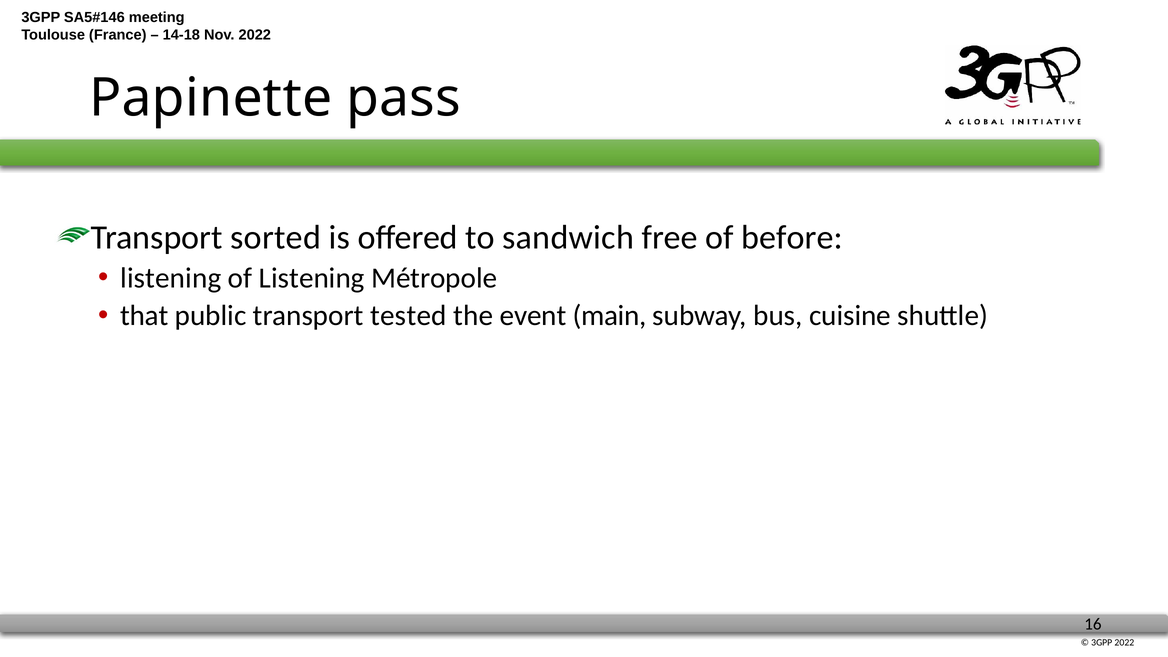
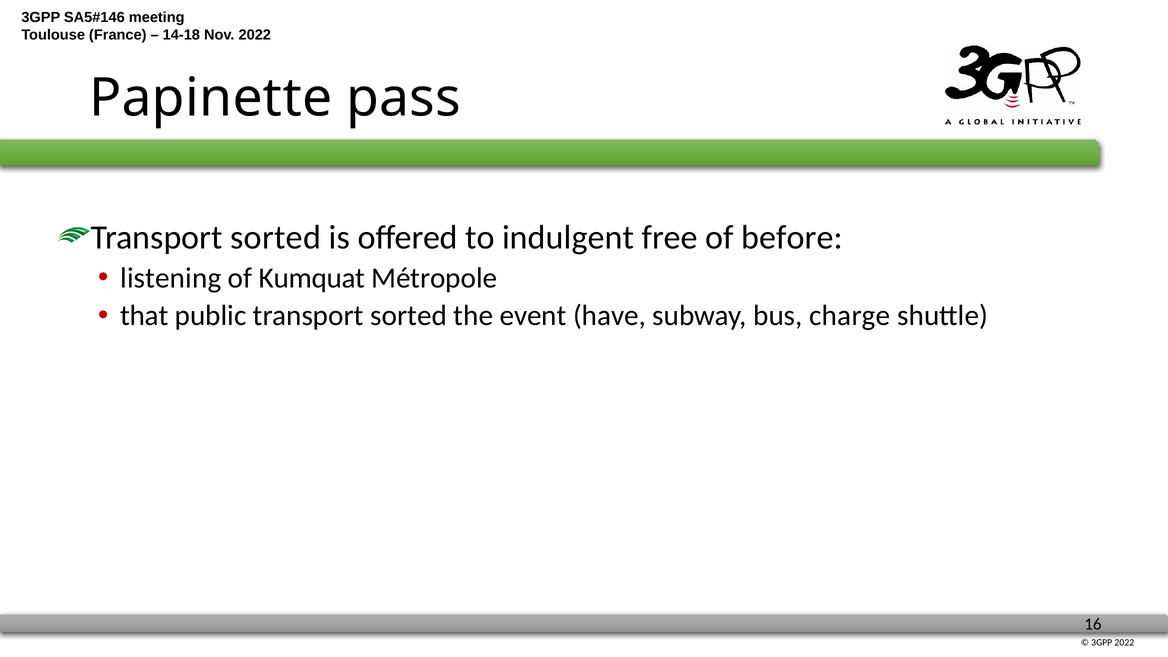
sandwich: sandwich -> indulgent (568, 238)
of Listening: Listening -> Kumquat (312, 278)
public transport tested: tested -> sorted (409, 316)
main: main -> have (609, 316)
cuisine: cuisine -> charge (850, 316)
